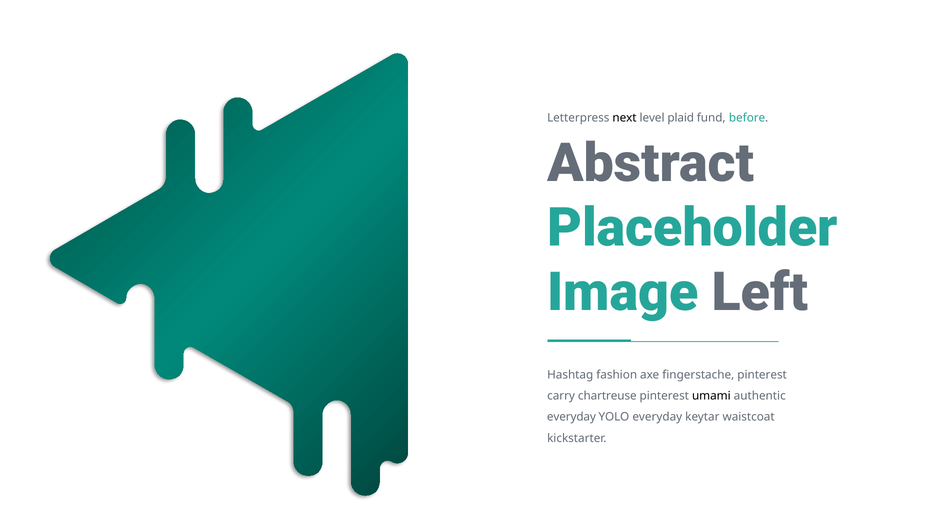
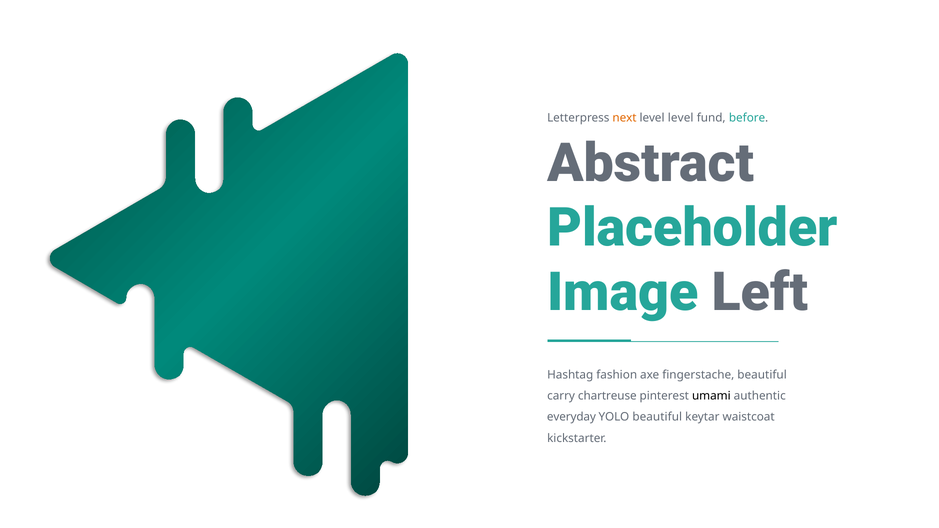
next colour: black -> orange (625, 118)
level plaid: plaid -> level (681, 118)
fingerstache pinterest: pinterest -> beautiful (762, 375)
YOLO everyday: everyday -> beautiful (657, 417)
